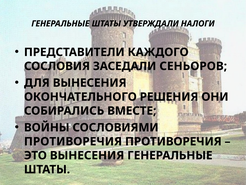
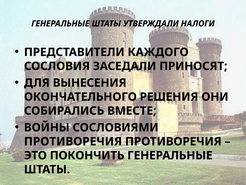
СЕНЬОРОВ: СЕНЬОРОВ -> ПРИНОСЯТ (193, 66)
ЭТО ВЫНЕСЕНИЯ: ВЫНЕСЕНИЯ -> ПОКОНЧИТЬ (87, 155)
